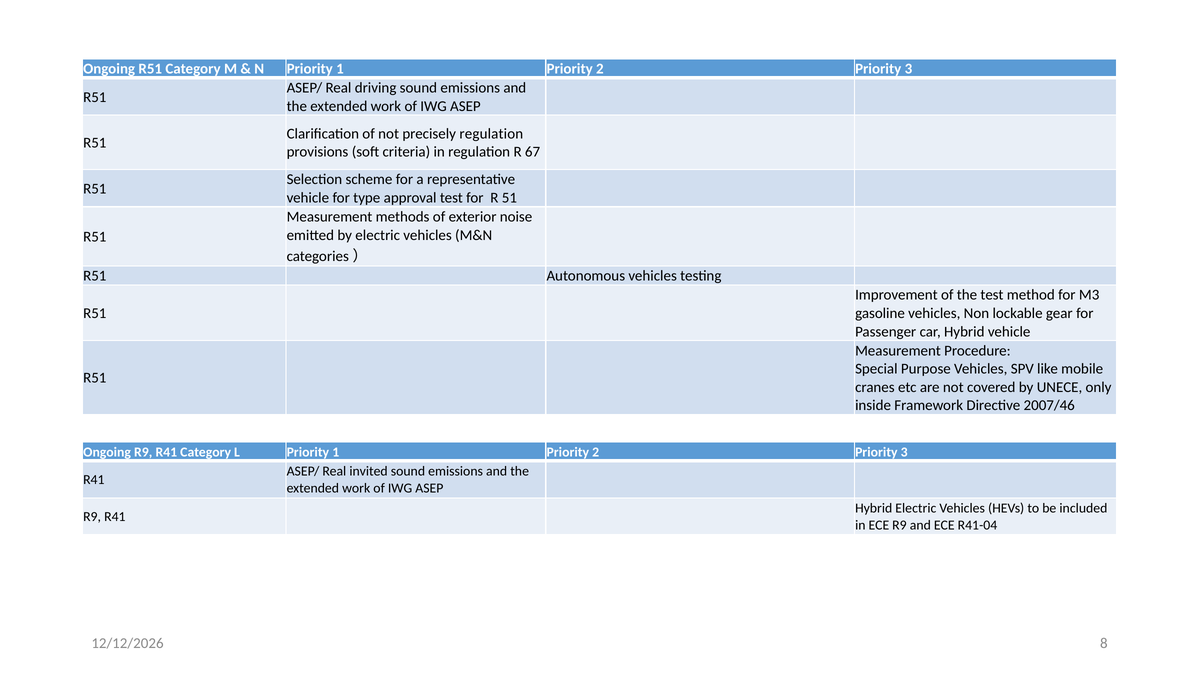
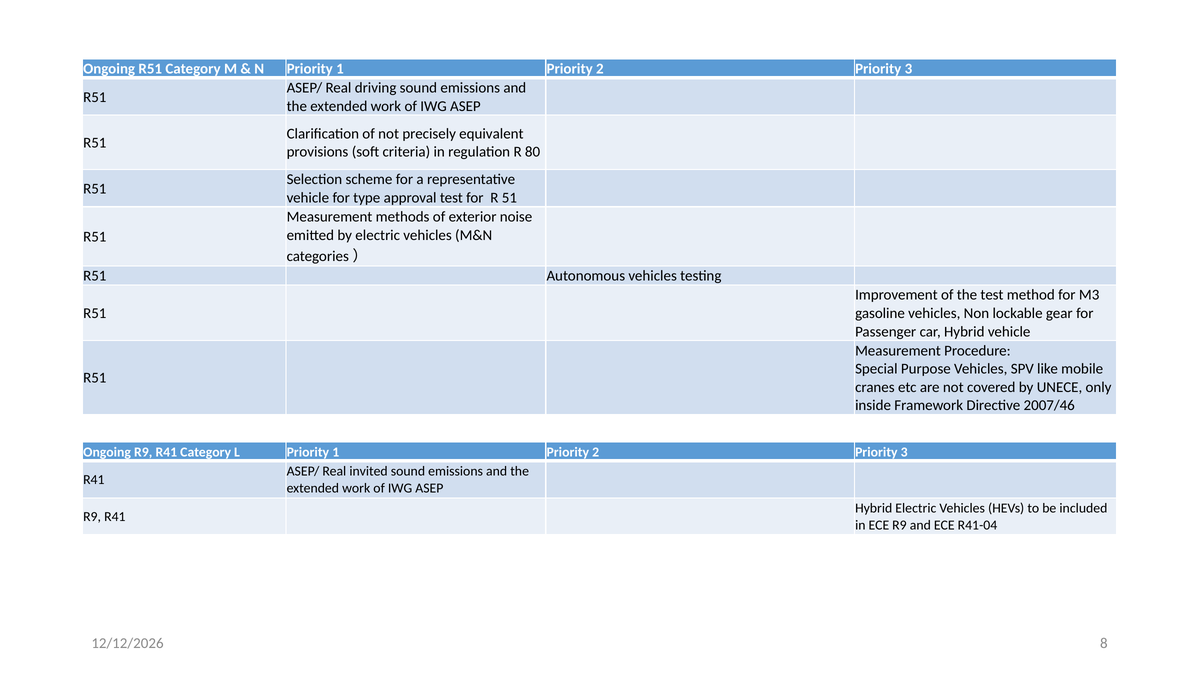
precisely regulation: regulation -> equivalent (491, 134)
67: 67 -> 80 (533, 152)
